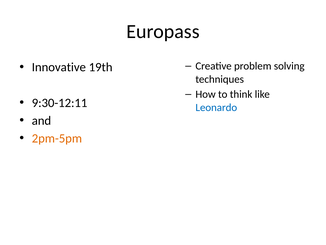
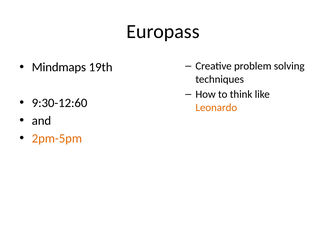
Innovative: Innovative -> Mindmaps (59, 67)
9:30-12:11: 9:30-12:11 -> 9:30-12:60 (60, 103)
Leonardo colour: blue -> orange (216, 107)
